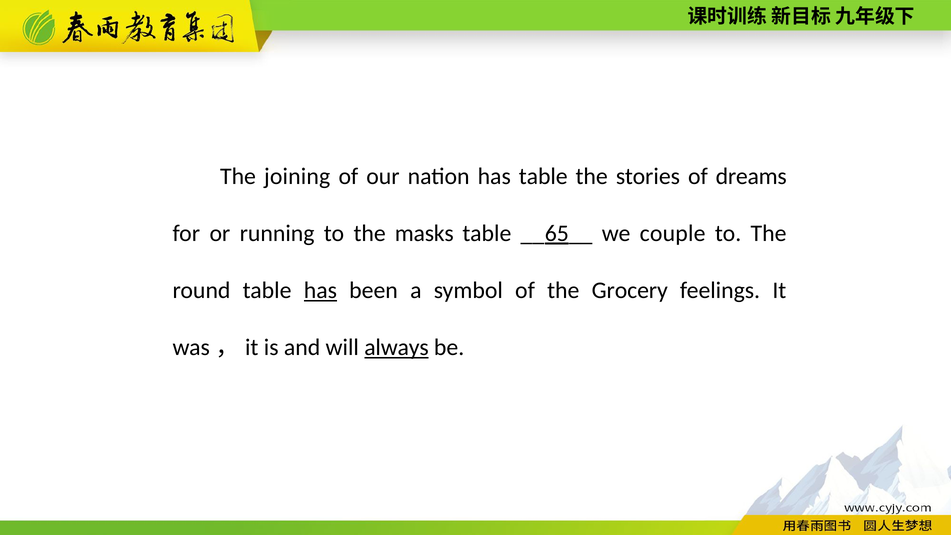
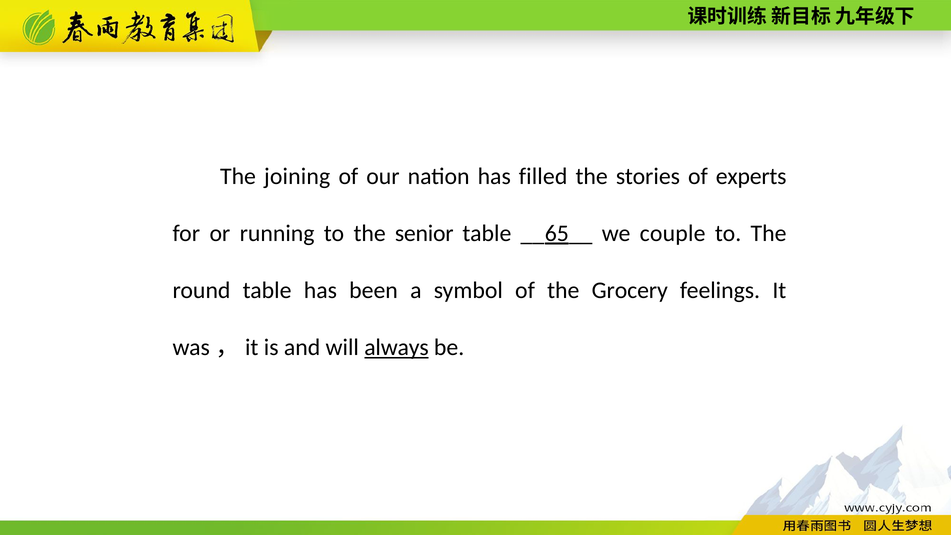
has table: table -> filled (543, 176)
dreams: dreams -> experts (751, 176)
masks: masks -> senior (424, 233)
has underline: present -> none (320, 290)
